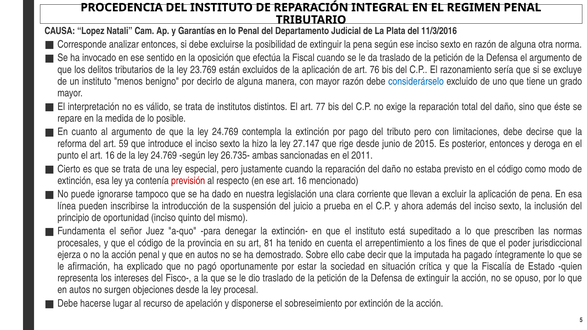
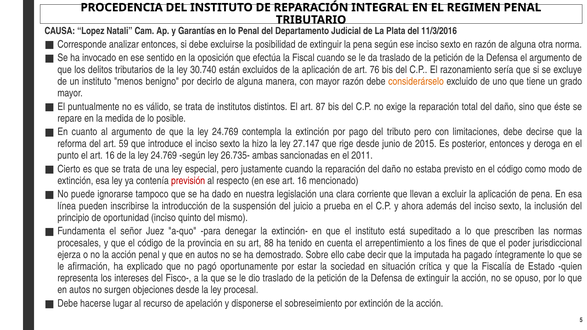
23.769: 23.769 -> 30.740 (203, 70)
considerárselo colour: blue -> orange (416, 81)
interpretación: interpretación -> puntualmente (94, 107)
77: 77 -> 87 (321, 107)
81: 81 -> 88 (269, 243)
